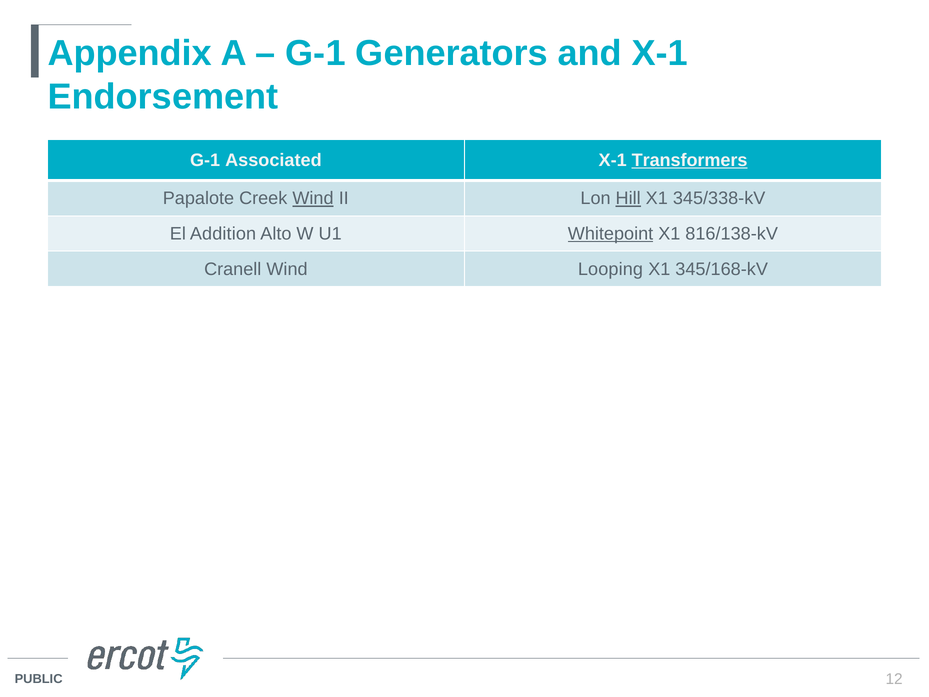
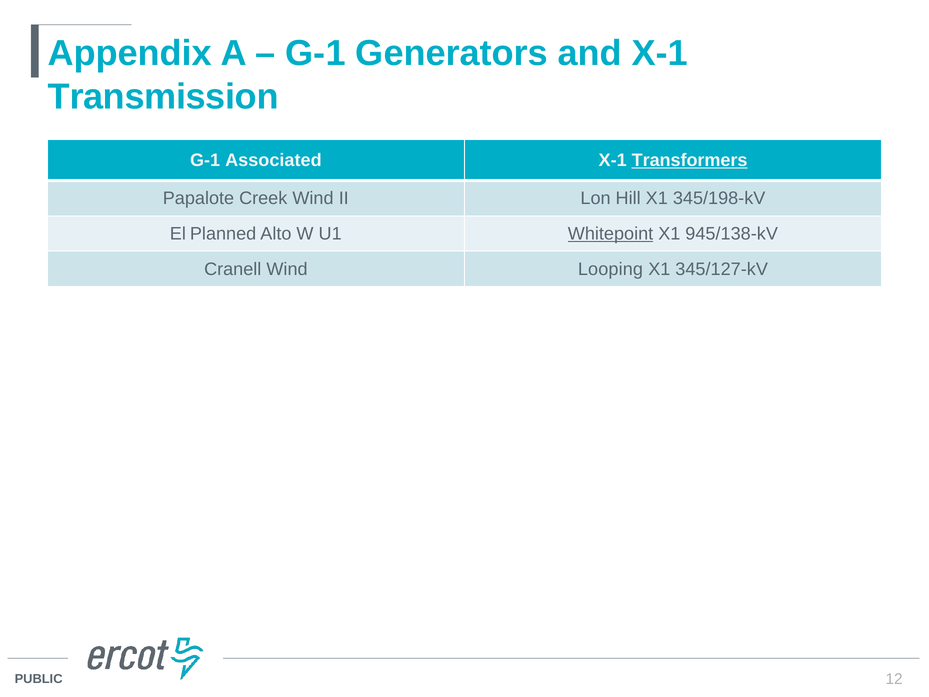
Endorsement: Endorsement -> Transmission (163, 97)
Wind underline: present -> none (313, 198)
Hill underline: present -> none (628, 198)
345/338-kV: 345/338-kV -> 345/198-kV (719, 198)
Addition: Addition -> Planned (223, 234)
816/138-kV: 816/138-kV -> 945/138-kV (732, 234)
345/168-kV: 345/168-kV -> 345/127-kV (722, 269)
